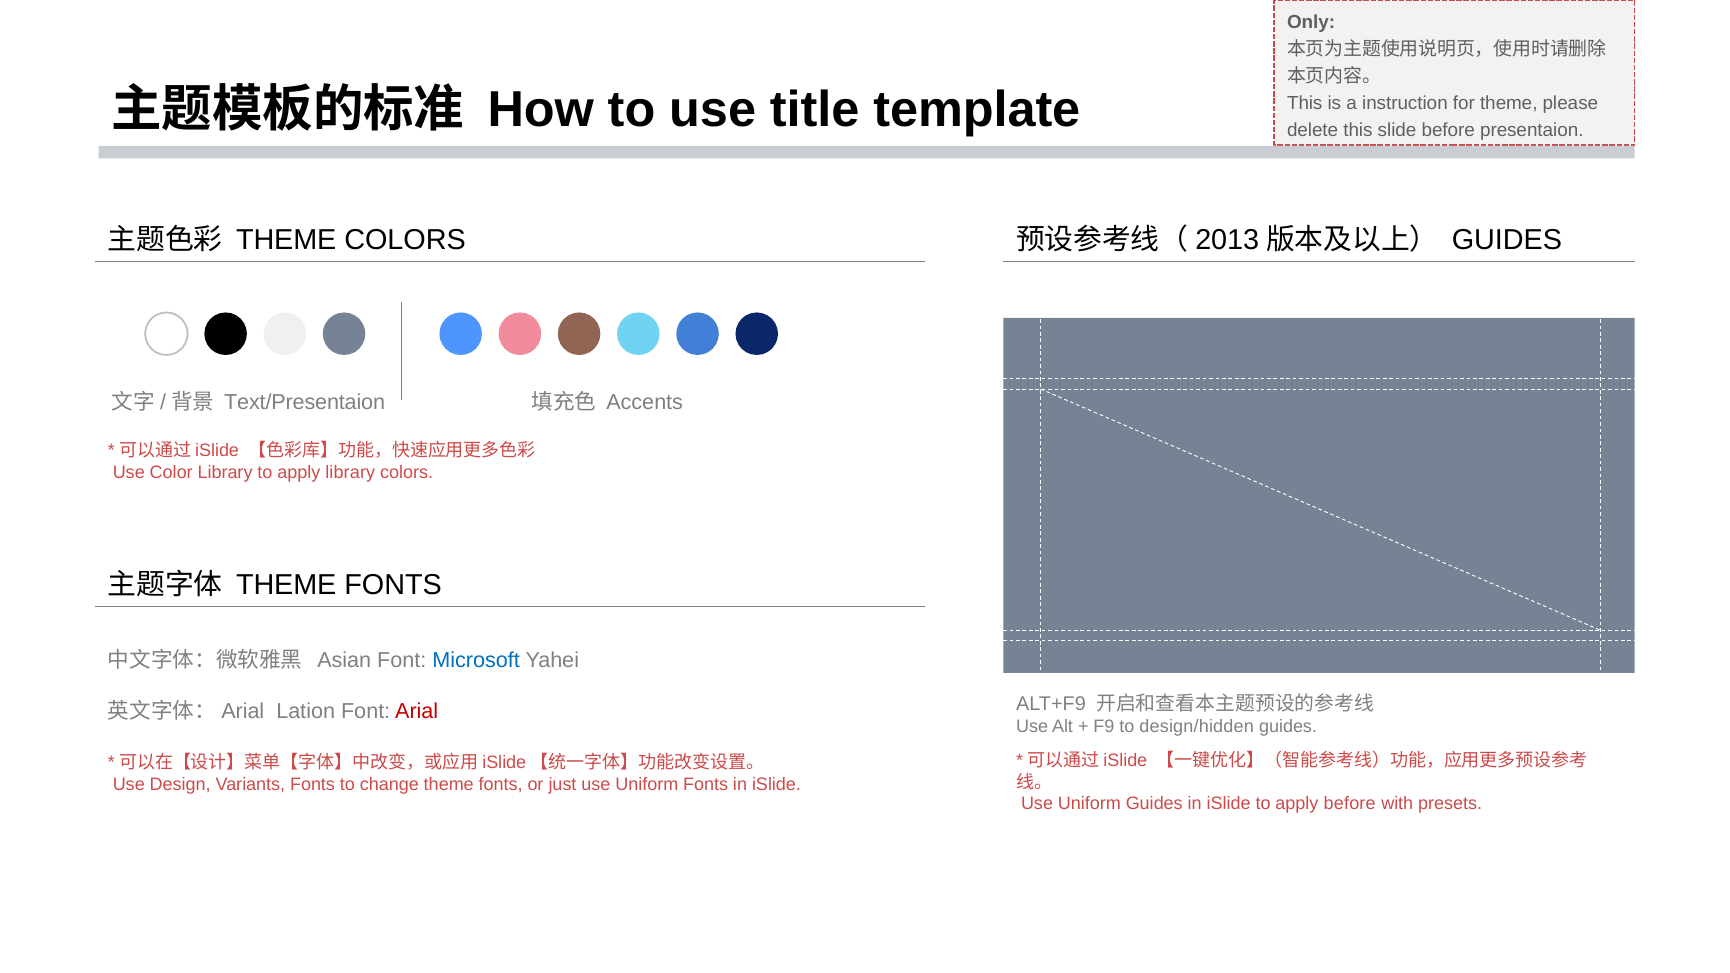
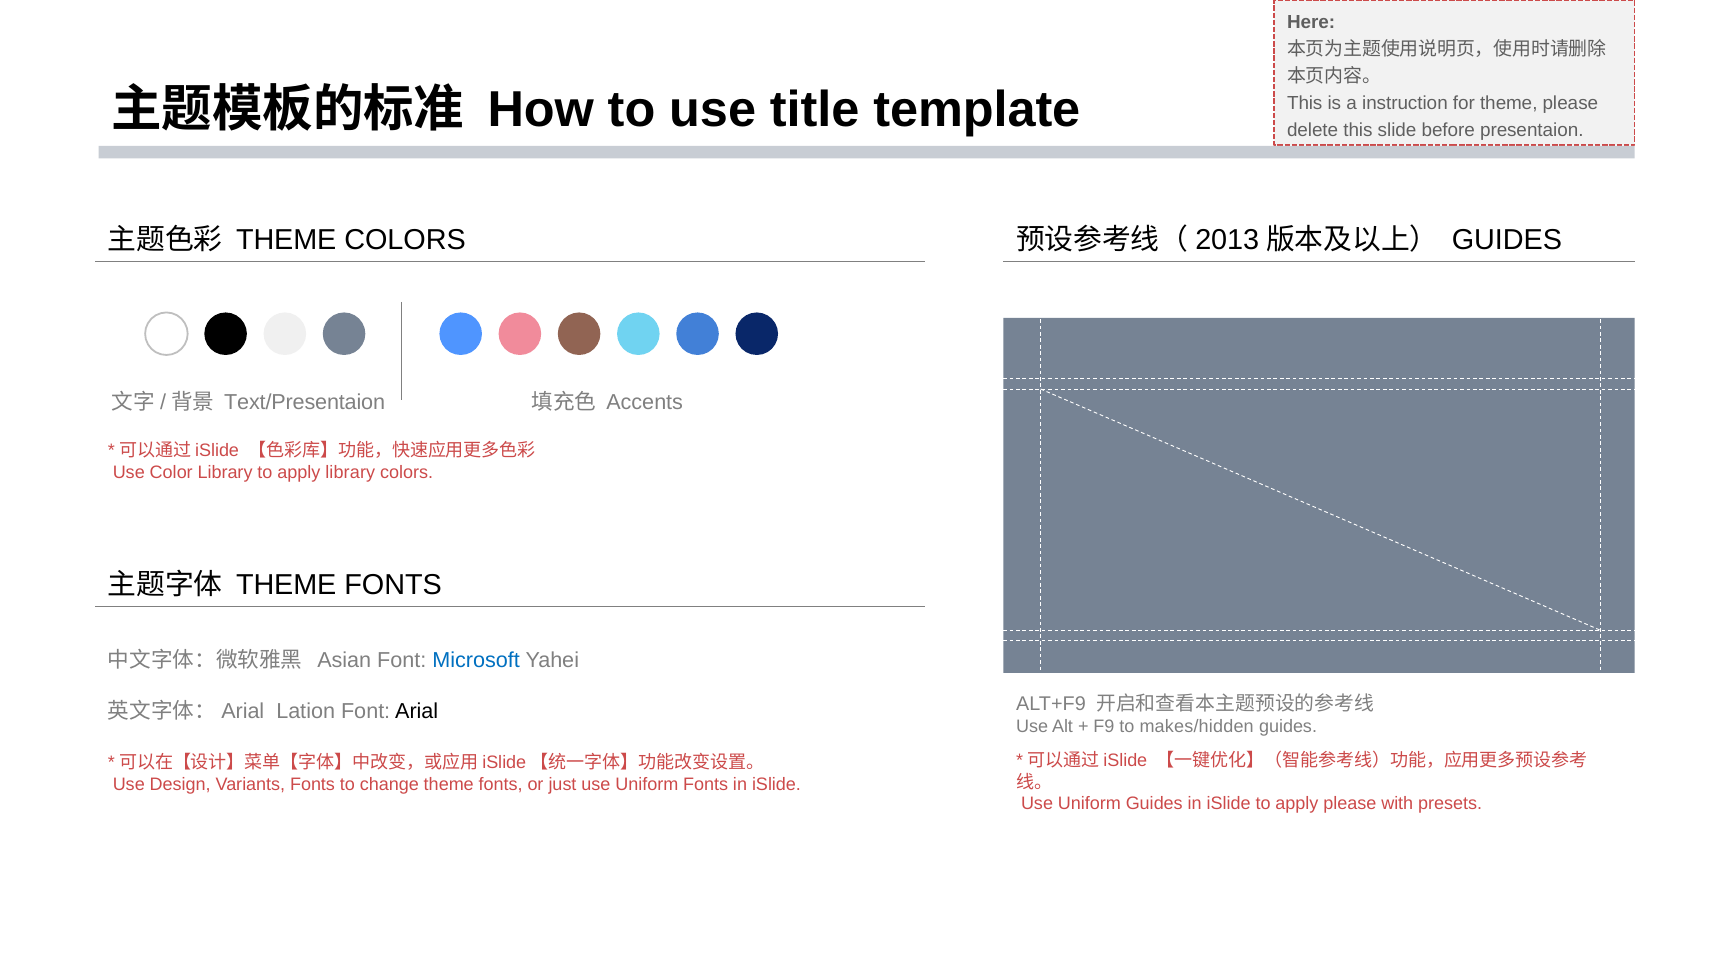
Only: Only -> Here (1311, 22)
Arial colour: red -> black (417, 712)
design/hidden: design/hidden -> makes/hidden (1197, 727)
apply before: before -> please (1350, 804)
